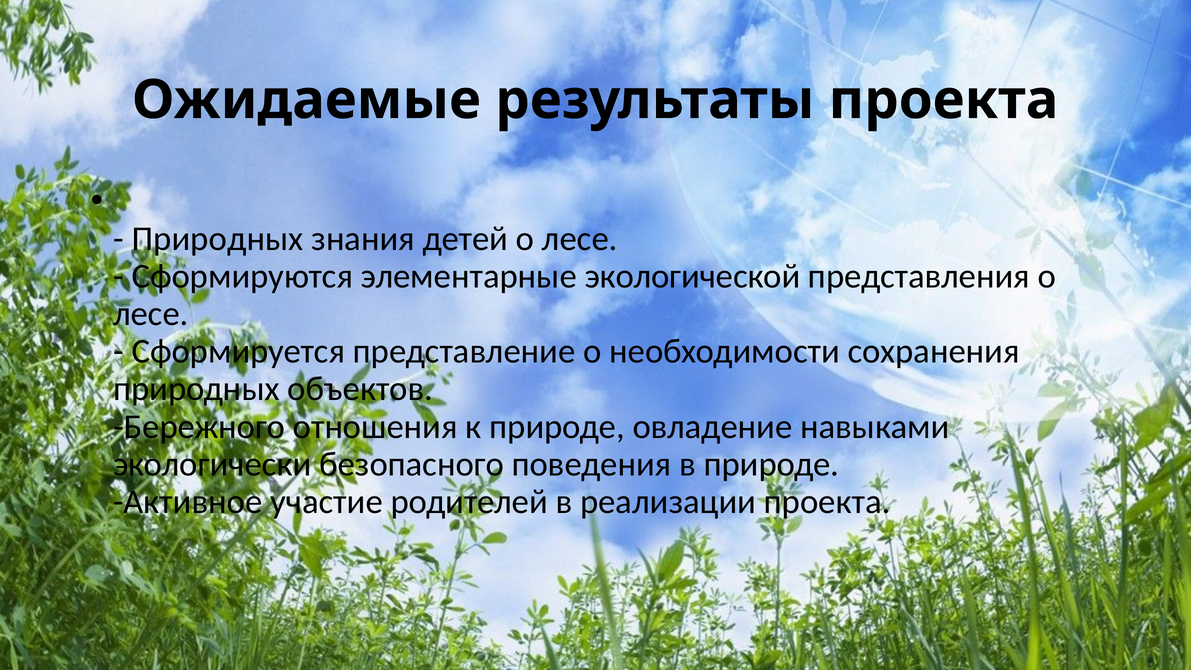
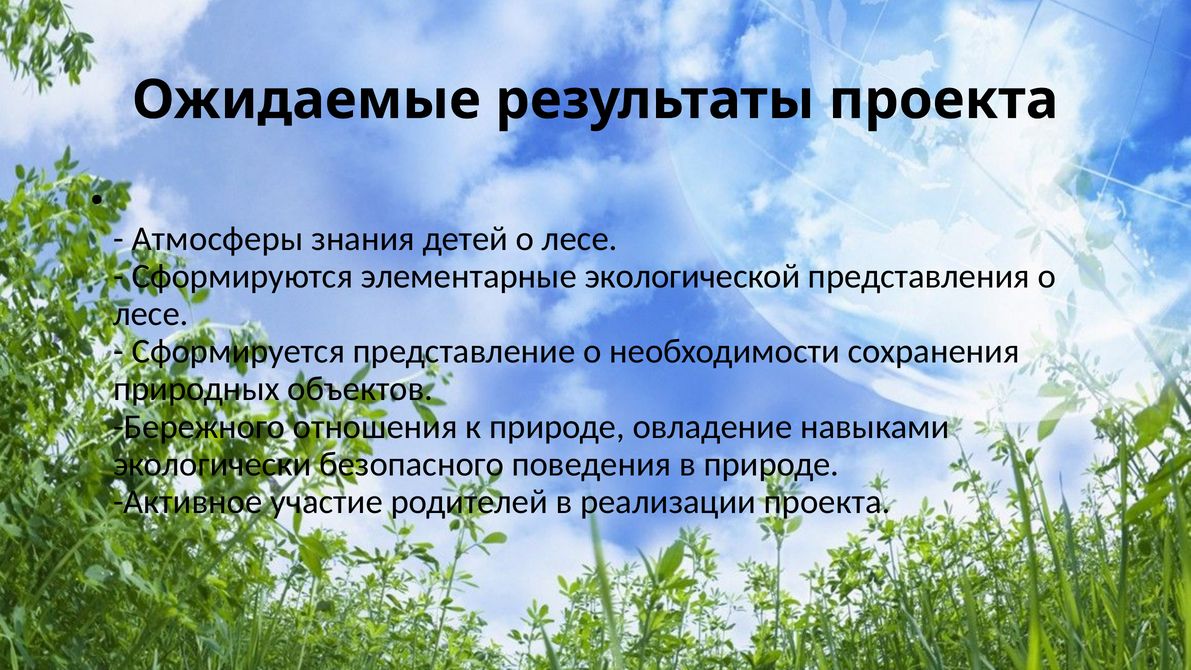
Природных: Природных -> Атмосферы (217, 239)
